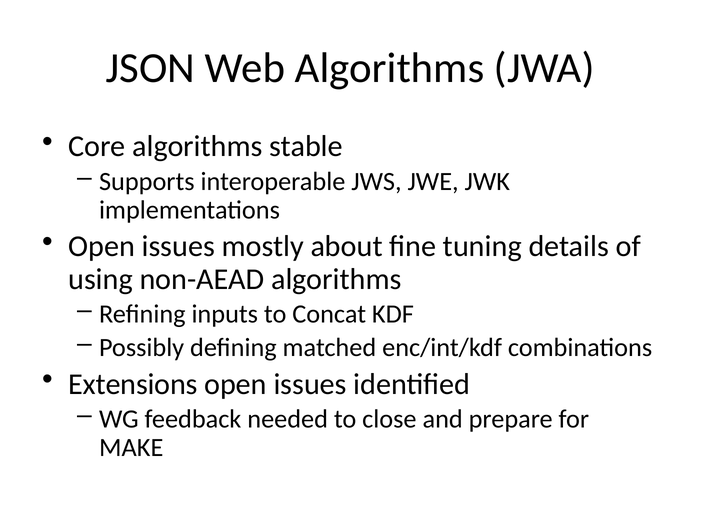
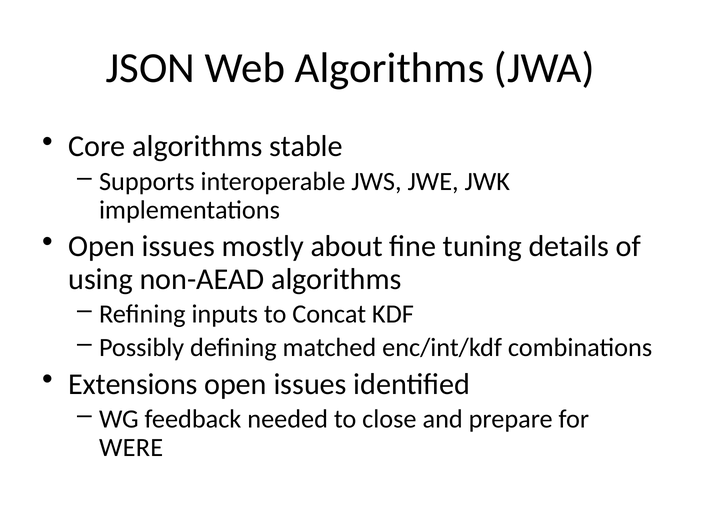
MAKE: MAKE -> WERE (131, 447)
